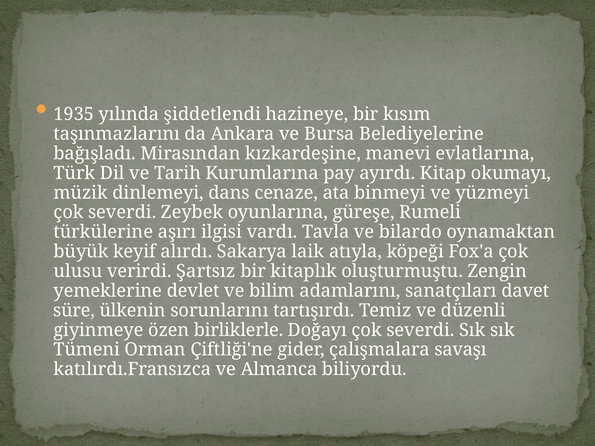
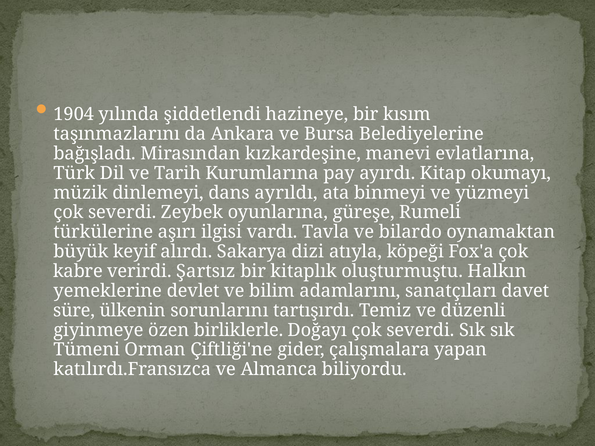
1935: 1935 -> 1904 (74, 114)
cenaze: cenaze -> ayrıldı (286, 193)
laik: laik -> dizi (308, 252)
ulusu: ulusu -> kabre (78, 271)
Zengin: Zengin -> Halkın (497, 271)
savaşı: savaşı -> yapan (461, 350)
